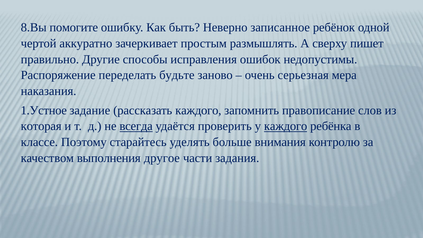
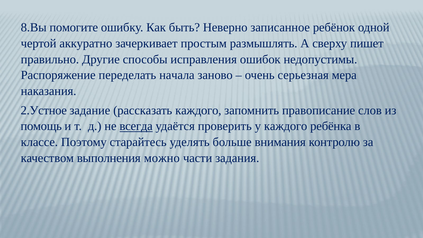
будьте: будьте -> начала (177, 75)
1.Устное: 1.Устное -> 2.Устное (44, 110)
которая: которая -> помощь (41, 126)
каждого underline: present -> none (286, 126)
другое: другое -> можно (162, 158)
